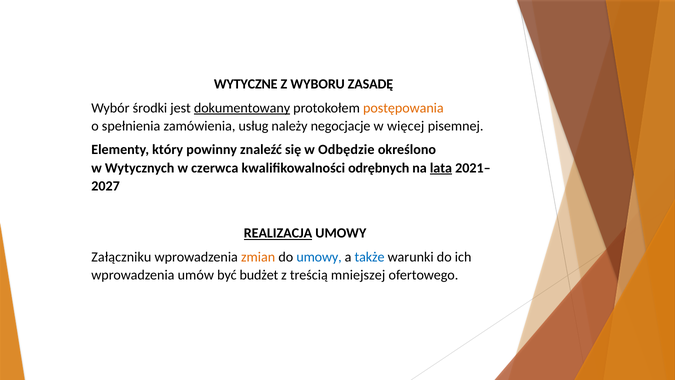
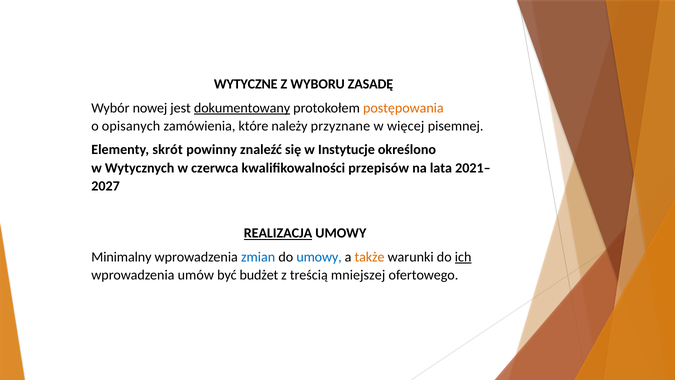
środki: środki -> nowej (150, 108)
spełnienia: spełnienia -> opisanych (131, 126)
usług: usług -> które (253, 126)
negocjacje: negocjacje -> przyznane (340, 126)
który: który -> skrót (168, 150)
Odbędzie: Odbędzie -> Instytucje (346, 150)
odrębnych: odrębnych -> przepisów (379, 168)
lata underline: present -> none (441, 168)
Załączniku: Załączniku -> Minimalny (121, 257)
zmian colour: orange -> blue (258, 257)
także colour: blue -> orange (370, 257)
ich underline: none -> present (463, 257)
